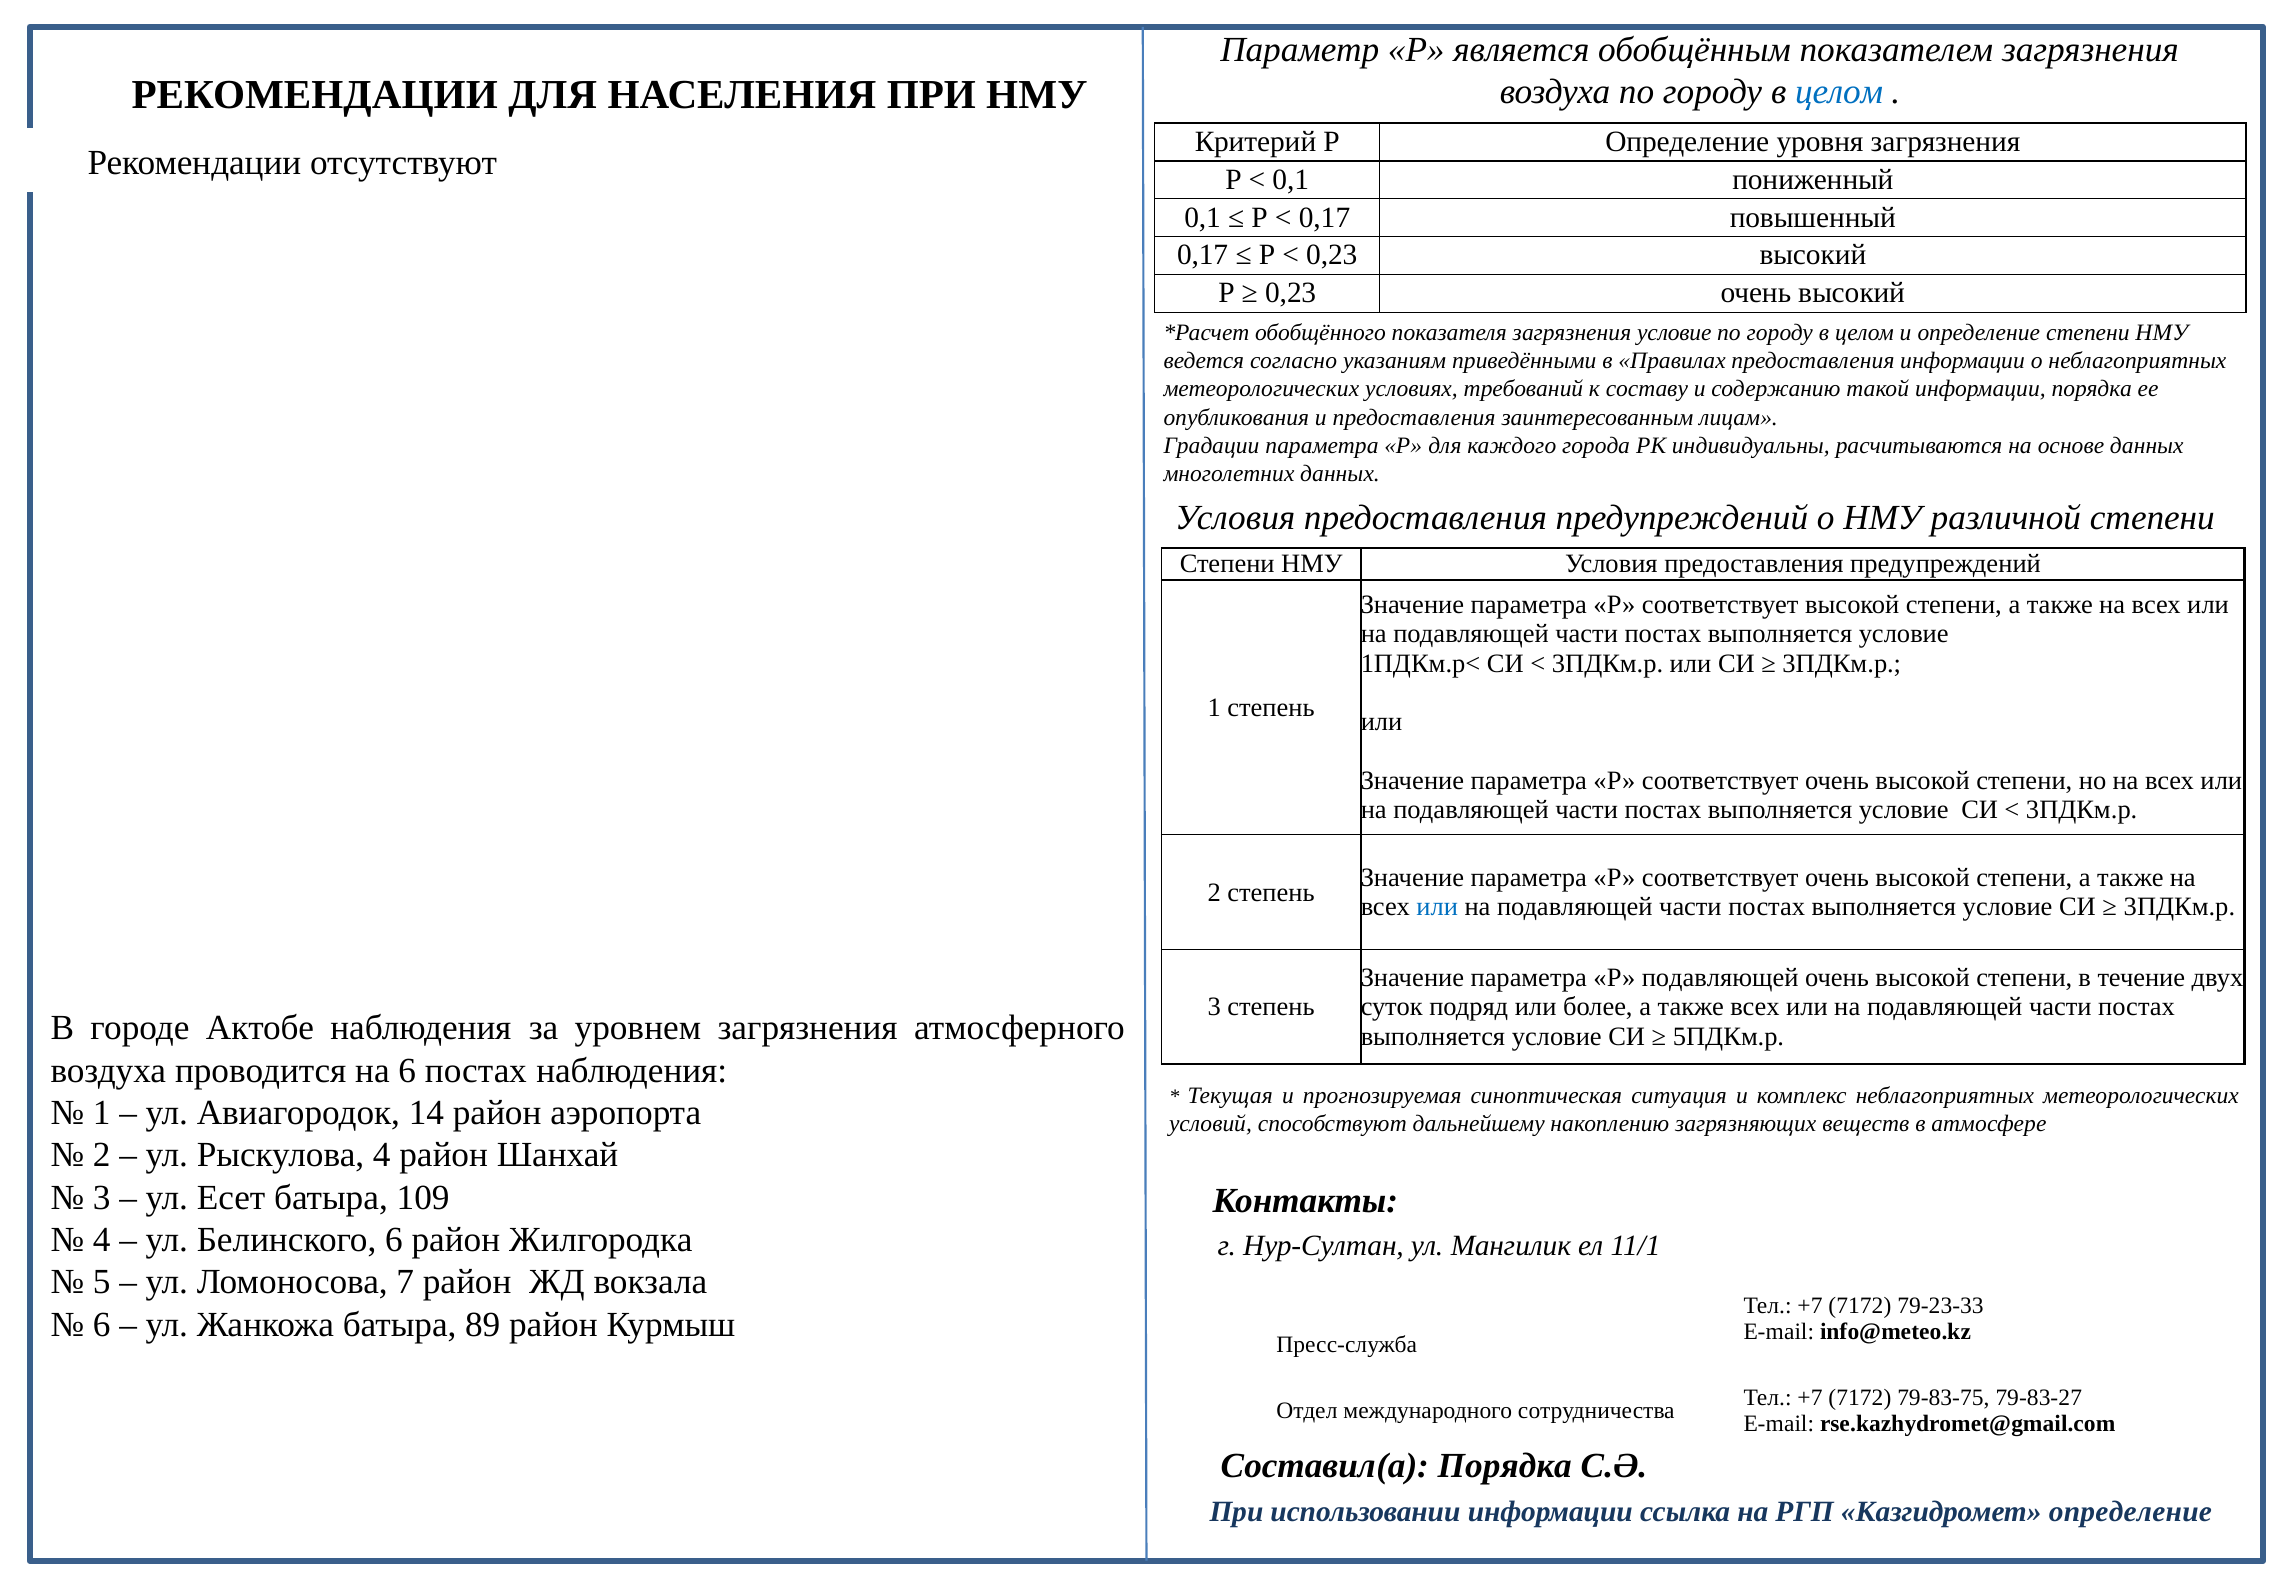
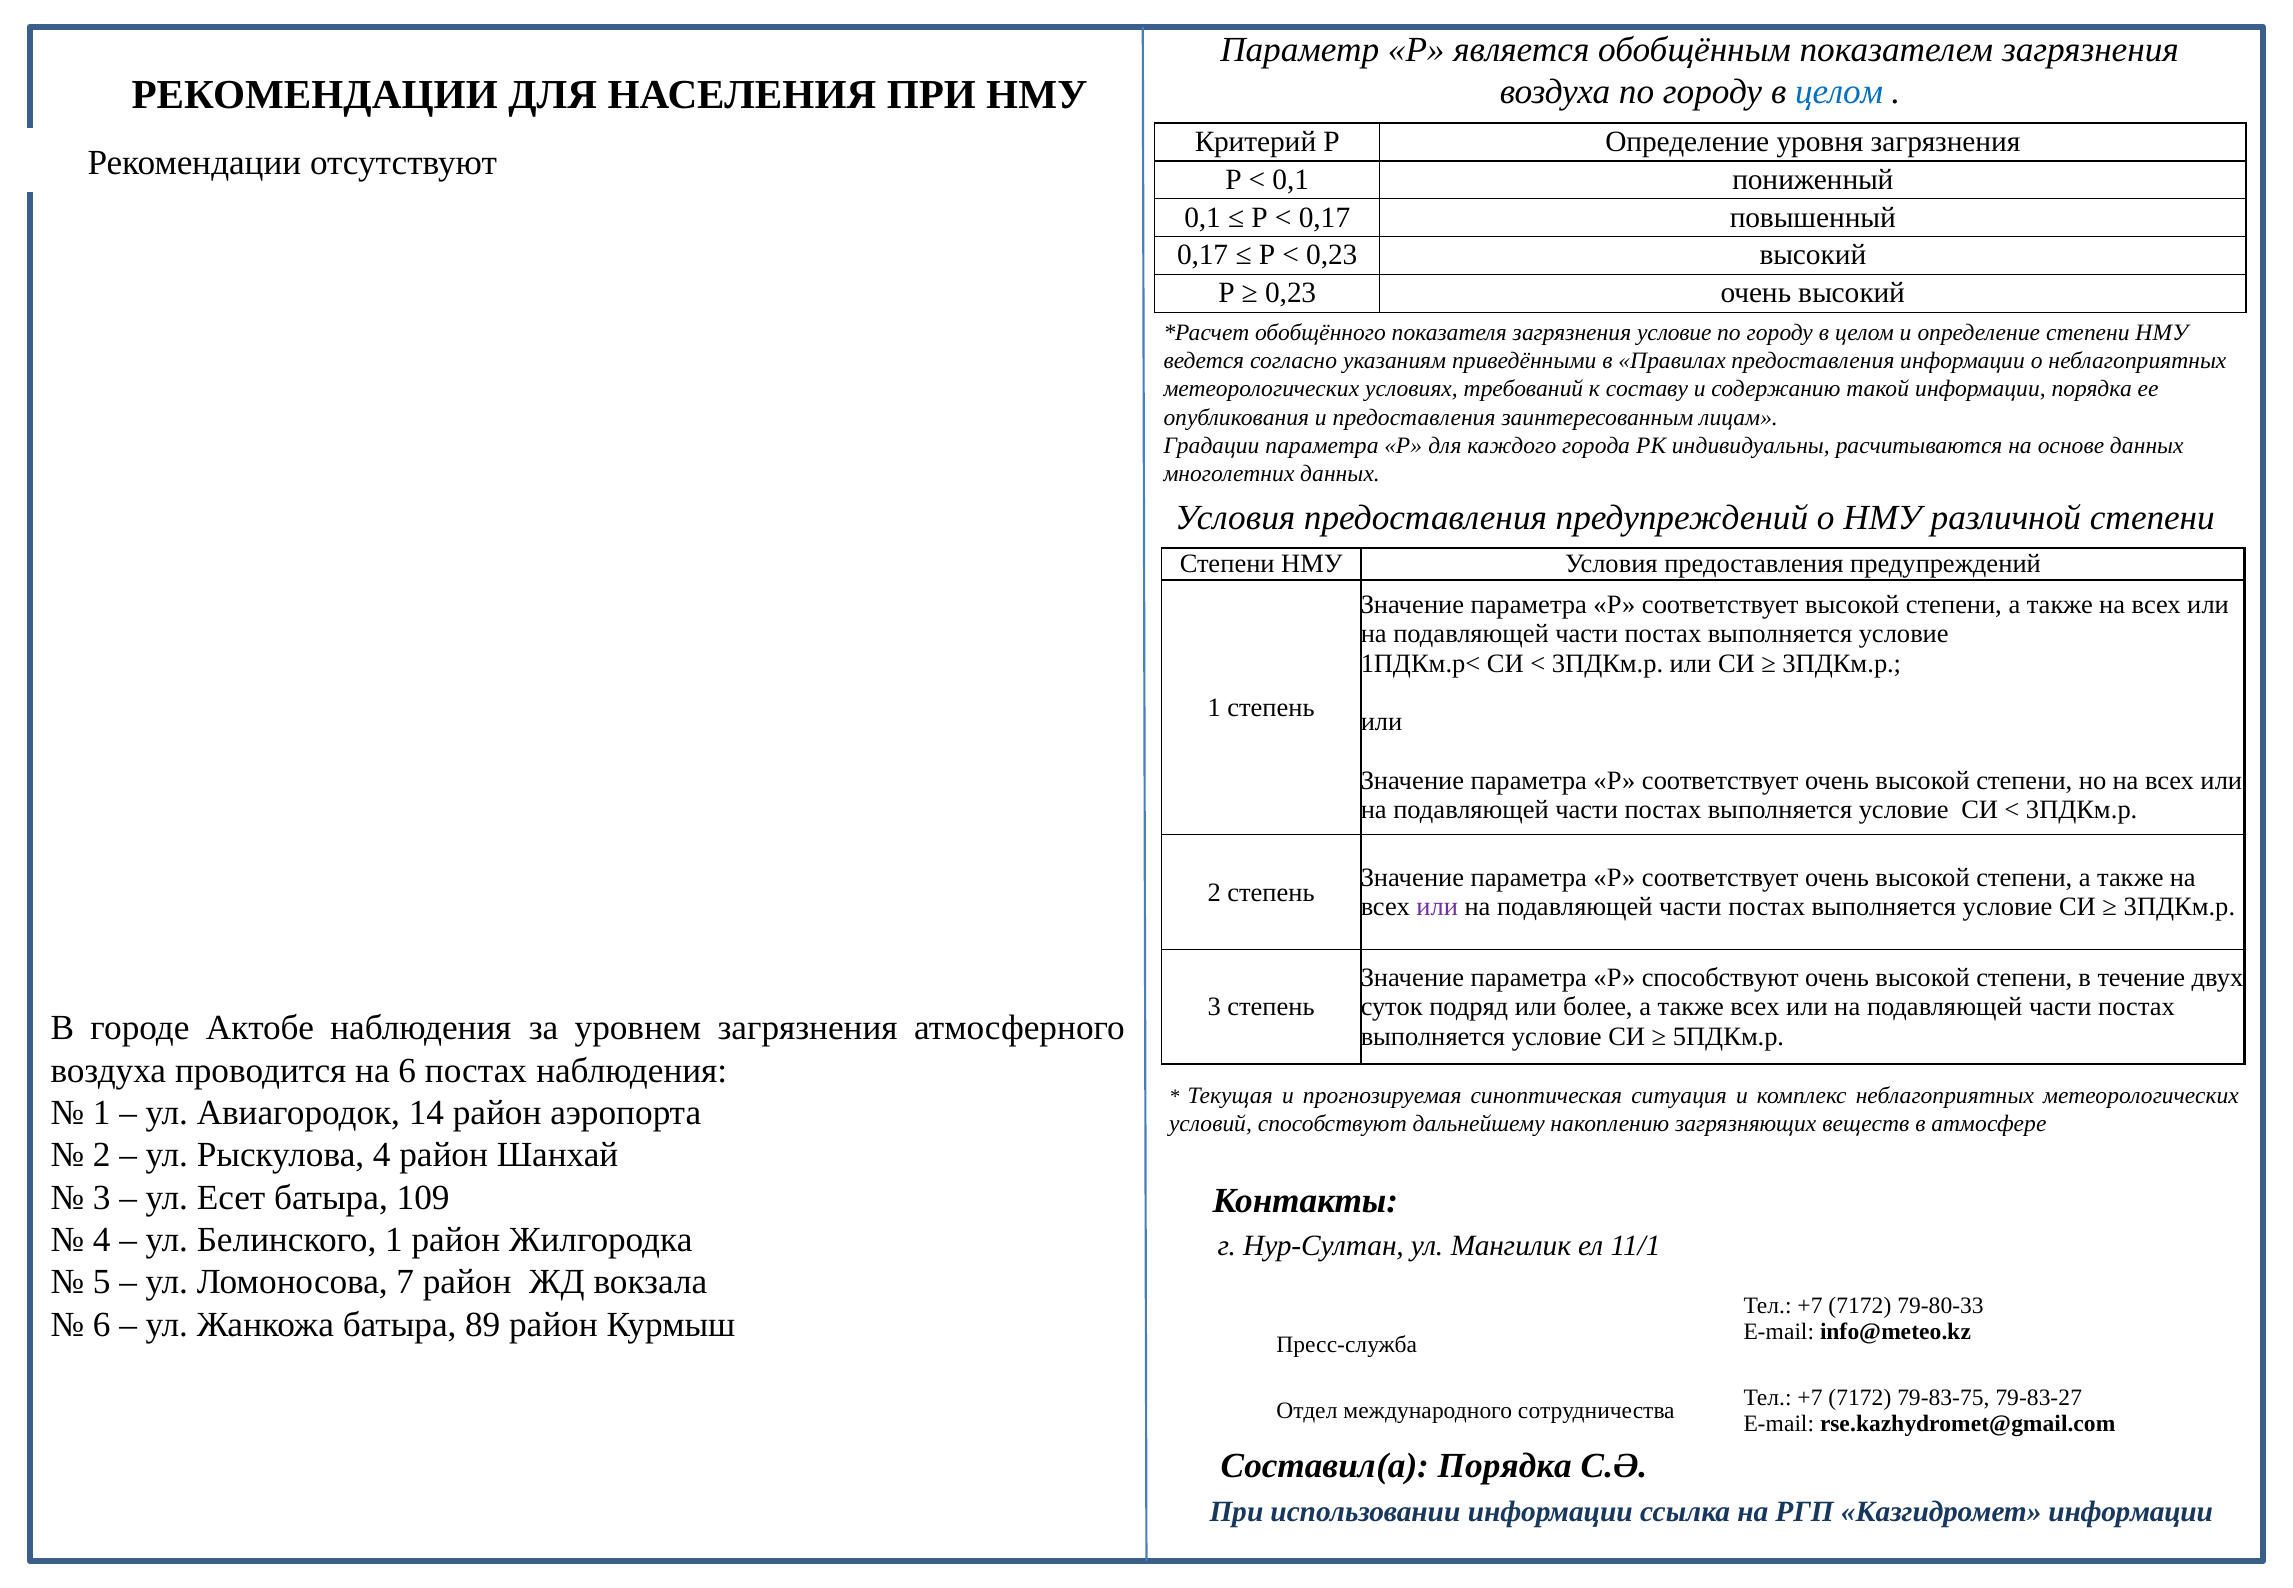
или colour: blue -> purple (1437, 907)
Р подавляющей: подавляющей -> способствуют (1720, 977)
Белинского 6: 6 -> 1 (394, 1239)
79-23-33: 79-23-33 -> 79-80-33 (1941, 1306)
Казгидромет определение: определение -> информации (2131, 1512)
